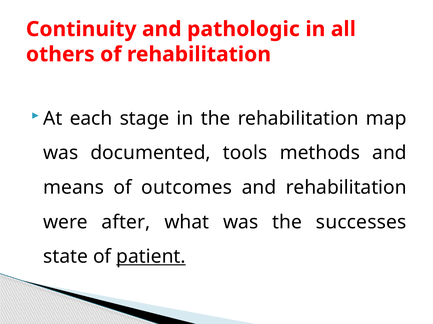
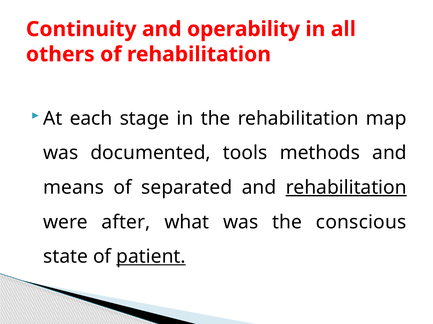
pathologic: pathologic -> operability (244, 29)
outcomes: outcomes -> separated (187, 188)
rehabilitation underline: none -> present (346, 188)
successes: successes -> conscious (361, 223)
